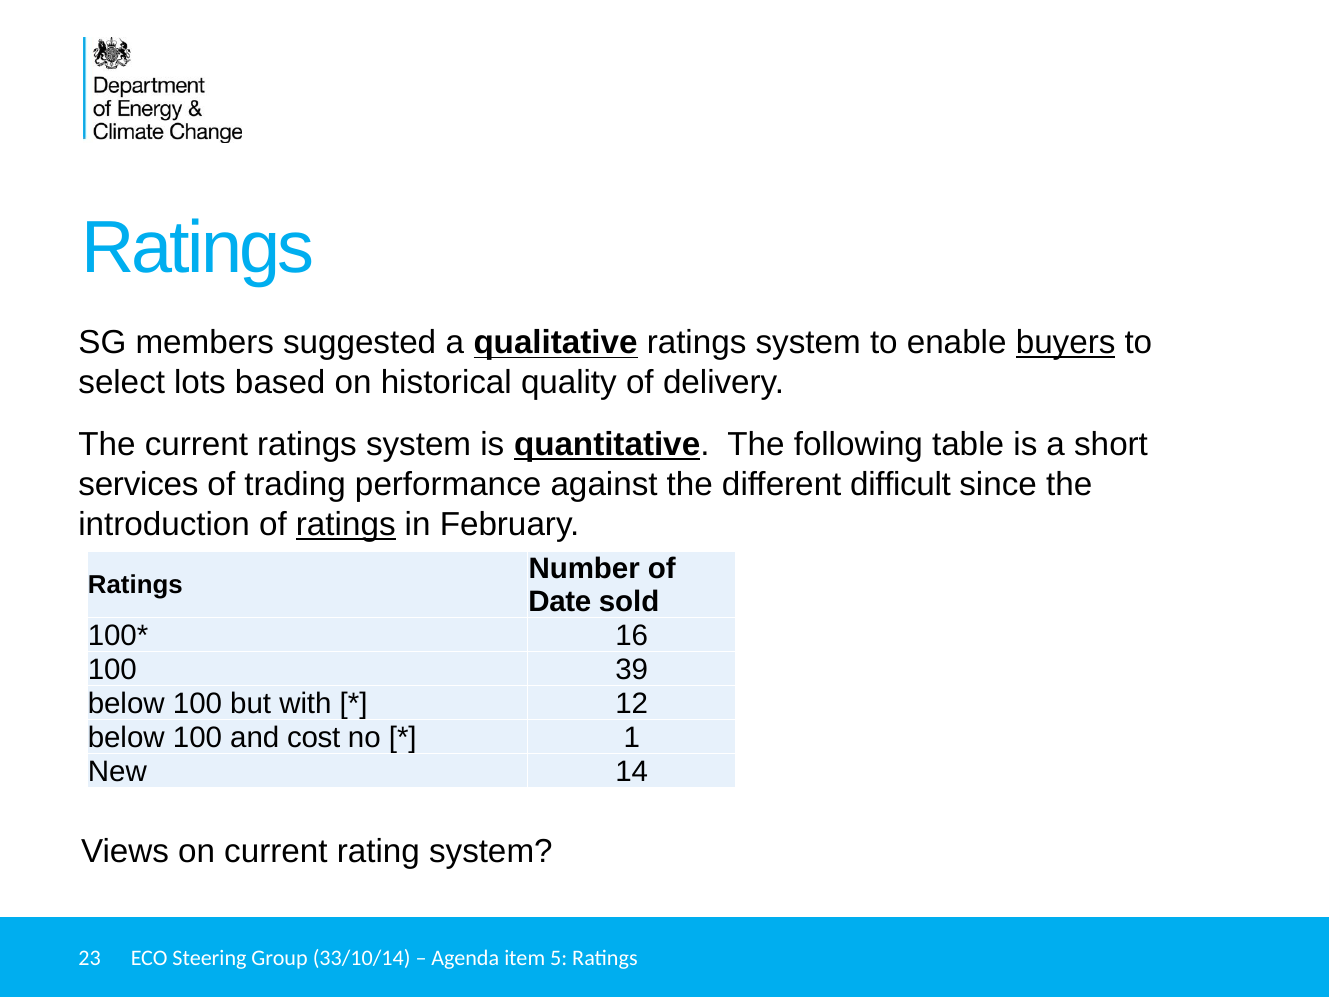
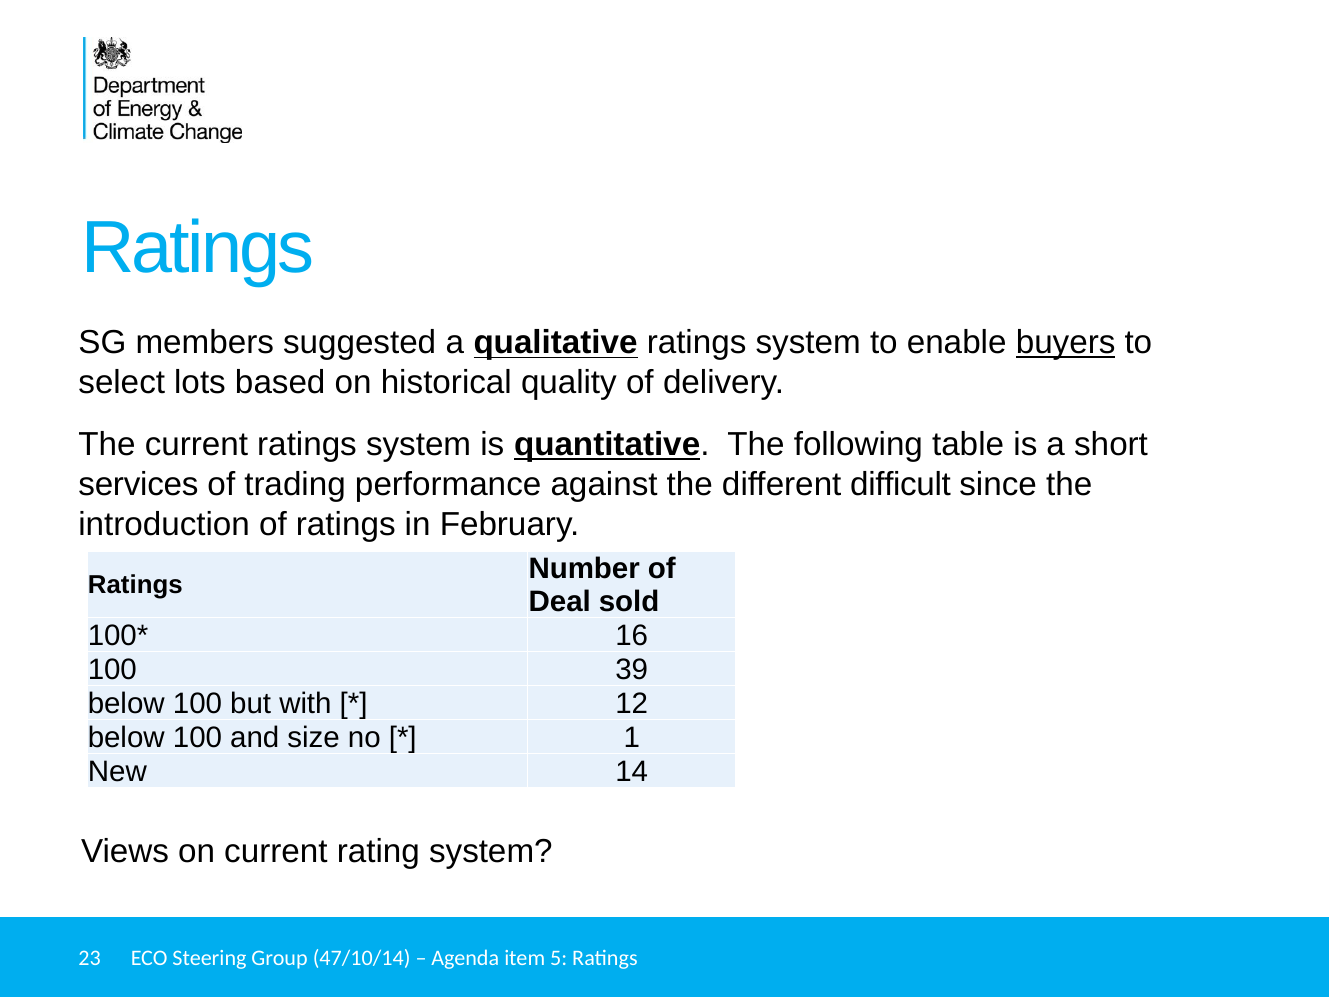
ratings underline: present -> none (346, 524)
Date: Date -> Deal (560, 601)
cost: cost -> size (314, 737)
33/10/14: 33/10/14 -> 47/10/14 (362, 958)
